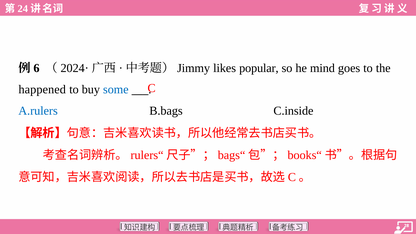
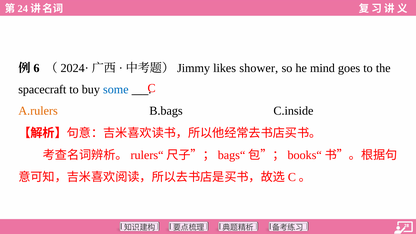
popular: popular -> shower (259, 68)
happened: happened -> spacecraft (42, 89)
A.rulers colour: blue -> orange (38, 111)
